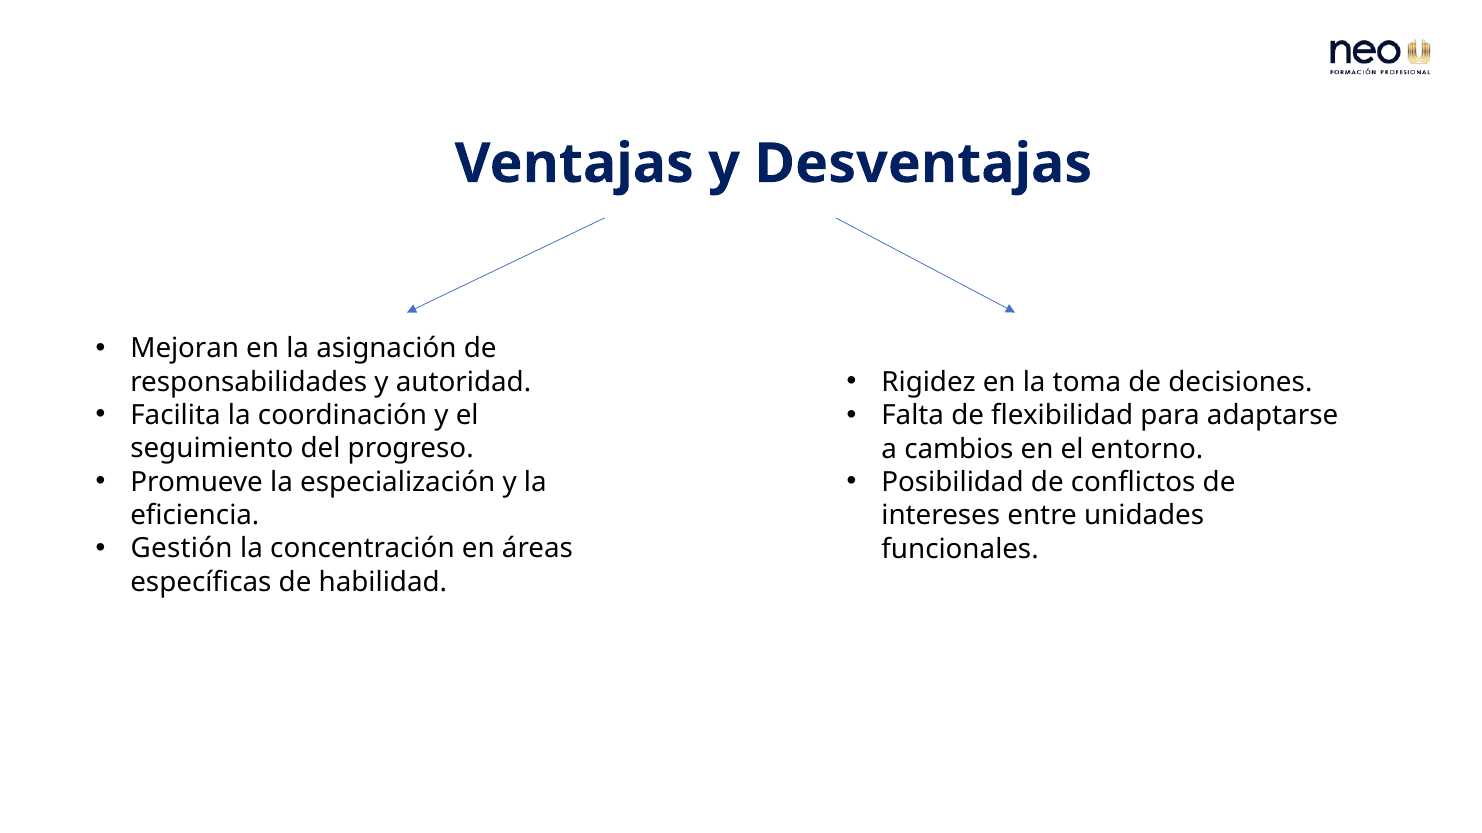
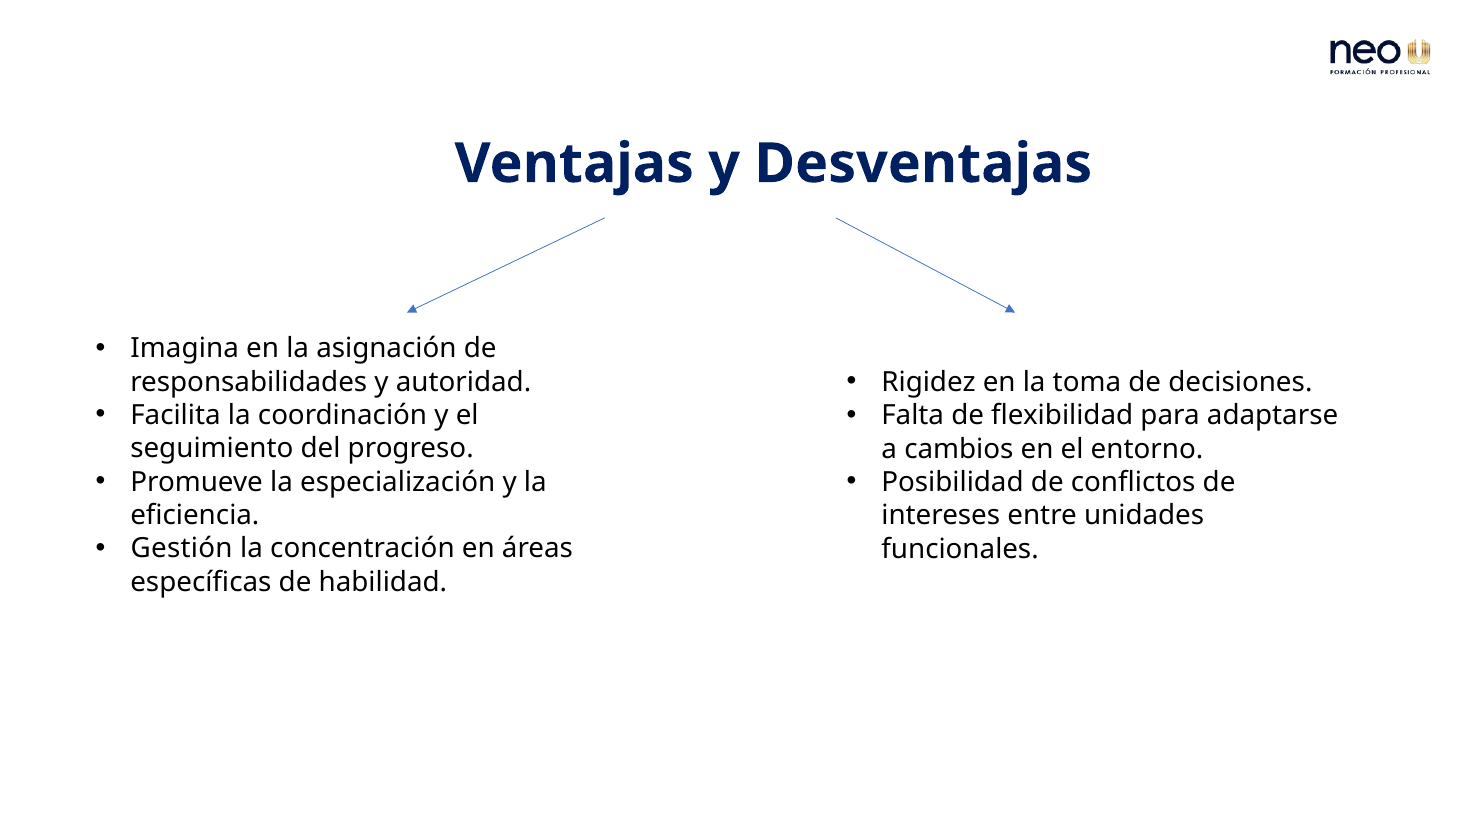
Mejoran: Mejoran -> Imagina (185, 349)
